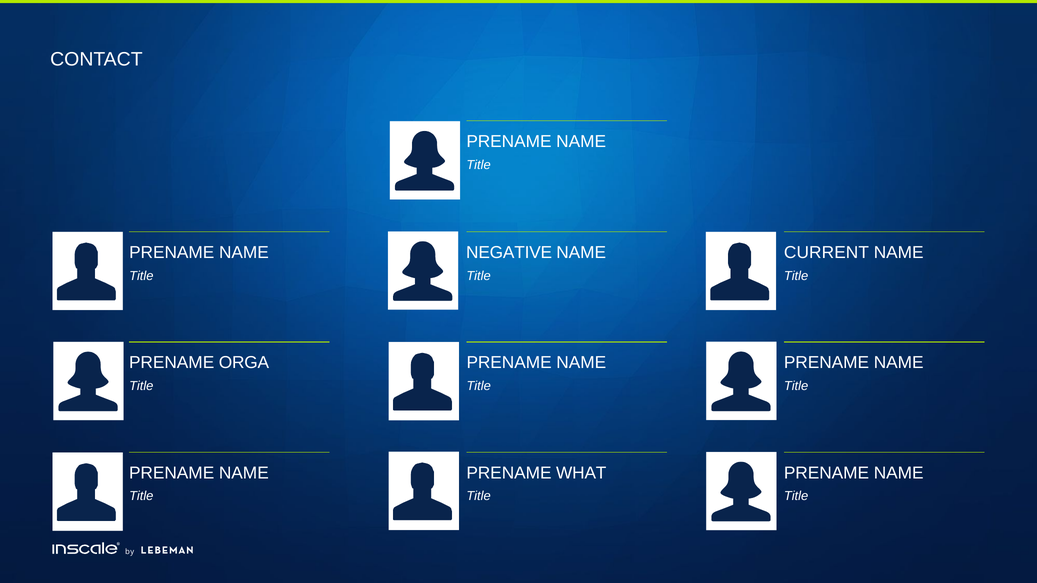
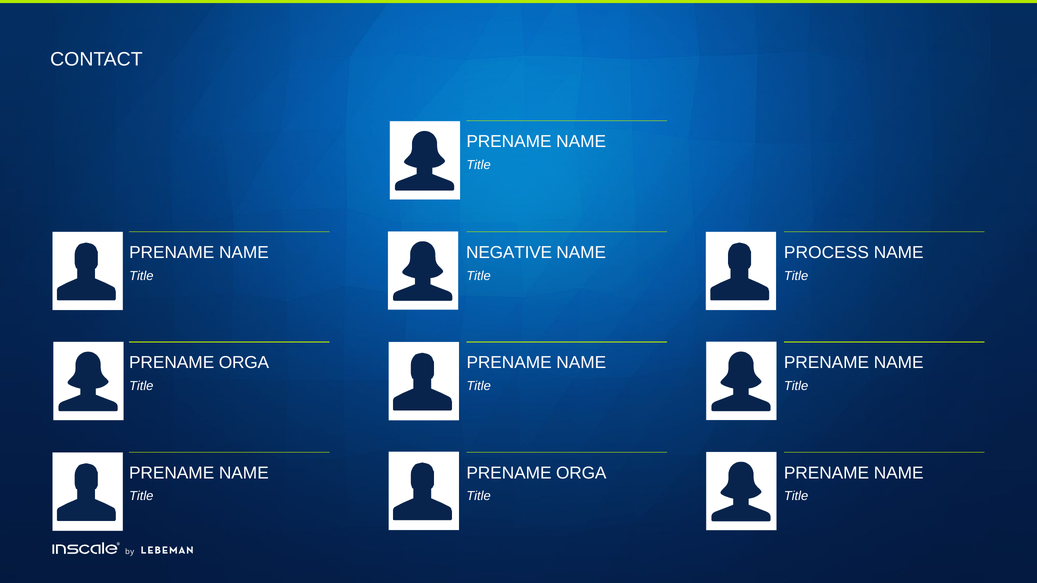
CURRENT: CURRENT -> PROCESS (826, 253)
WHAT: WHAT -> ORGA (581, 473)
